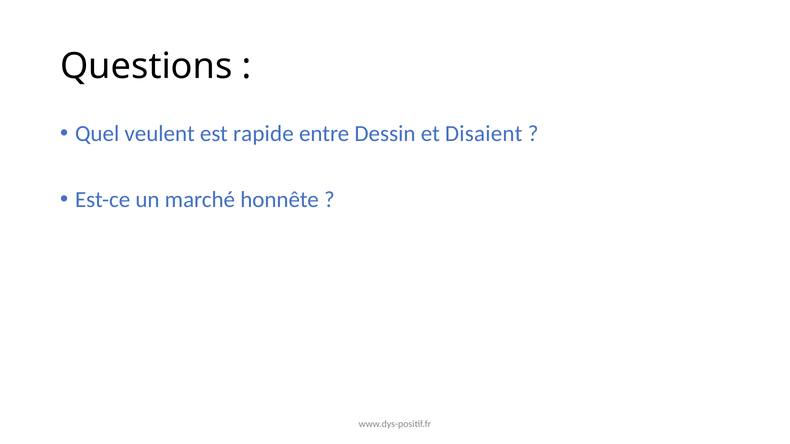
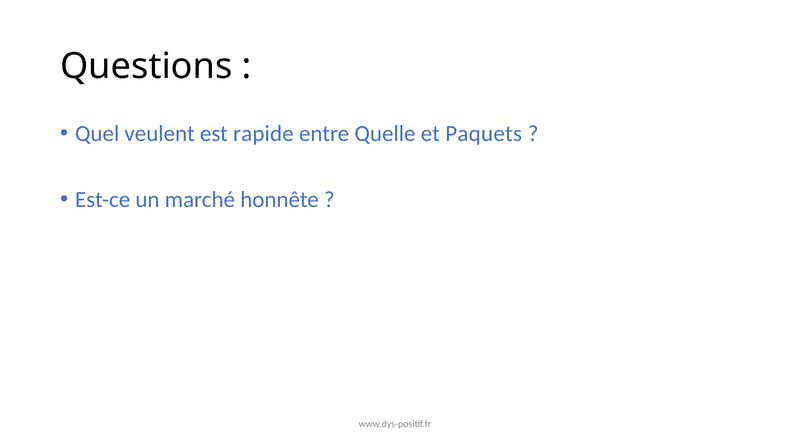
Dessin: Dessin -> Quelle (385, 134)
Disaient: Disaient -> Paquets (484, 134)
